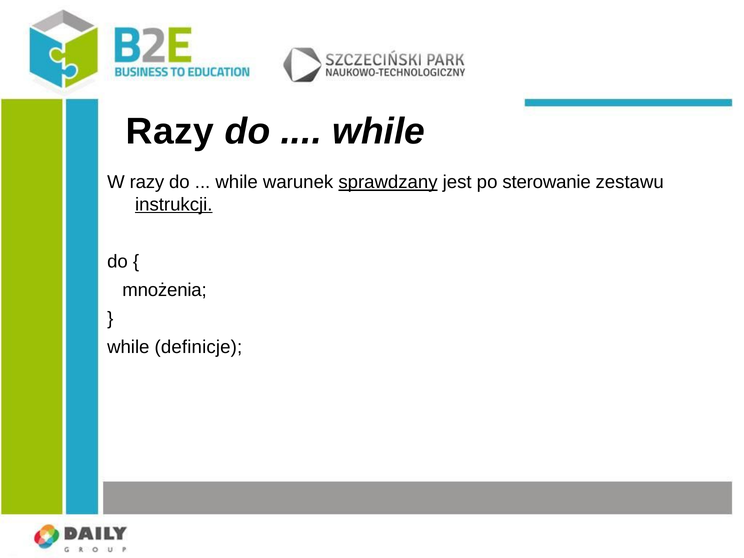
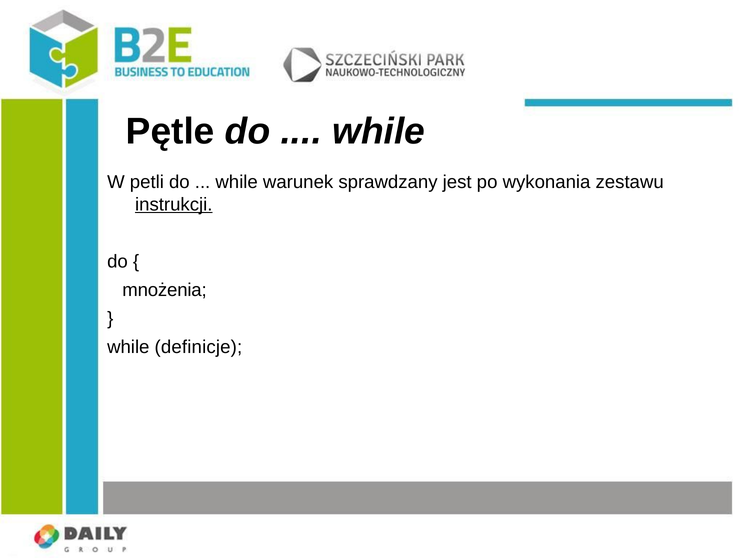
Razy: Razy -> Pętle (170, 132)
W razy: razy -> petli (147, 182)
sprawdzany underline: present -> none (388, 182)
sterowanie: sterowanie -> wykonania (547, 182)
